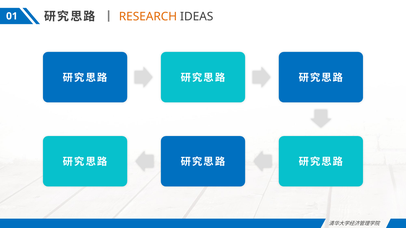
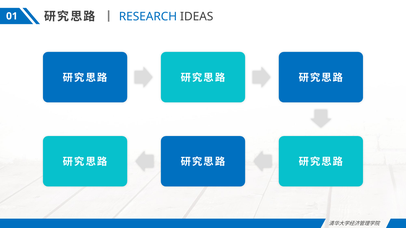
RESEARCH colour: orange -> blue (148, 17)
